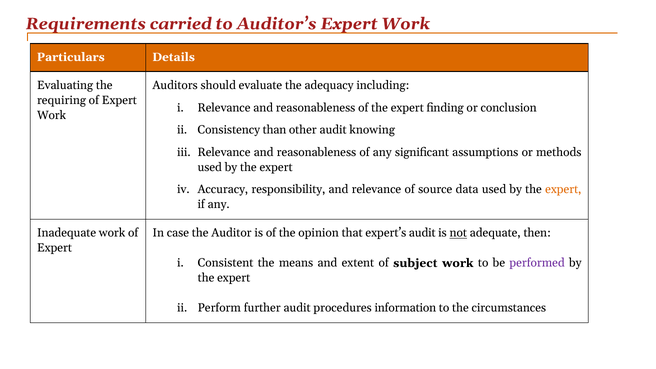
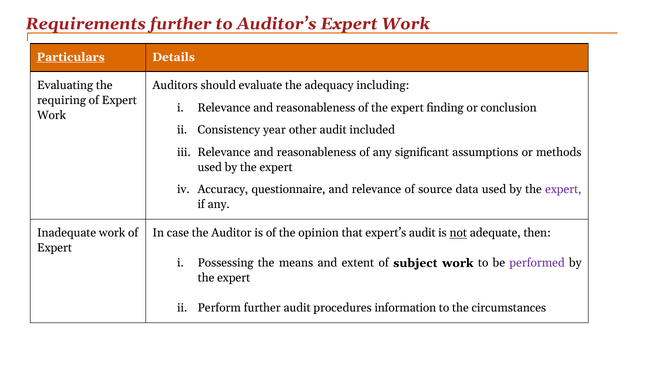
Requirements carried: carried -> further (181, 24)
Particulars underline: none -> present (71, 57)
than: than -> year (274, 130)
knowing: knowing -> included (372, 130)
responsibility: responsibility -> questionnaire (288, 189)
expert colour: orange -> purple (563, 189)
Consistent: Consistent -> Possessing (226, 263)
